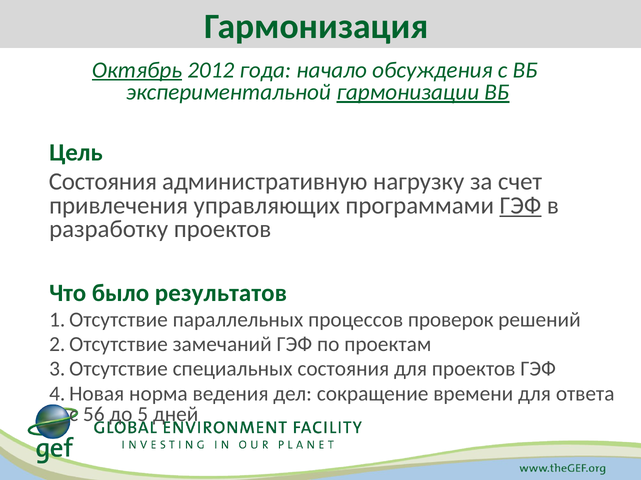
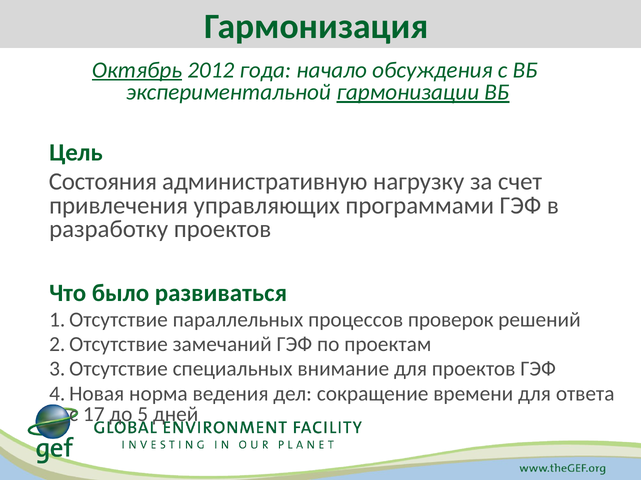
ГЭФ underline: present -> none (520, 206)
результатов: результатов -> развиваться (221, 293)
специальных состояния: состояния -> внимание (343, 370)
56: 56 -> 17 (94, 415)
